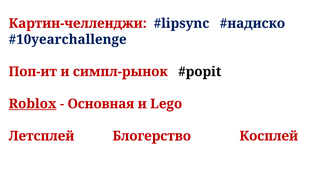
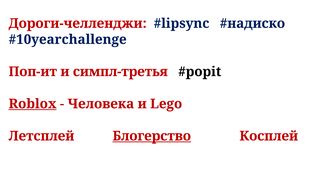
Картин-челленджи: Картин-челленджи -> Дороги-челленджи (78, 23)
симпл-рынок: симпл-рынок -> симпл-третья (120, 71)
Основная: Основная -> Человека (101, 104)
Блогерство underline: none -> present (152, 136)
